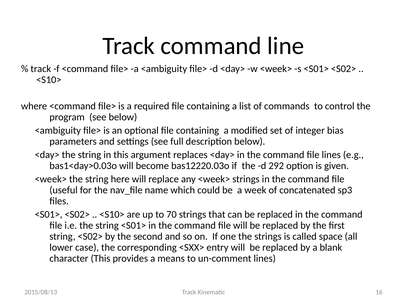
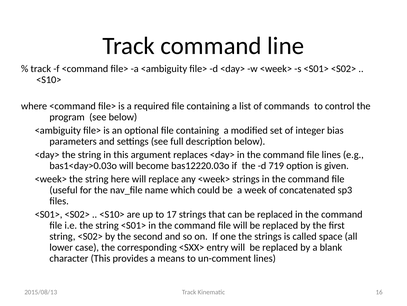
292: 292 -> 719 (276, 165)
70: 70 -> 17 (172, 214)
